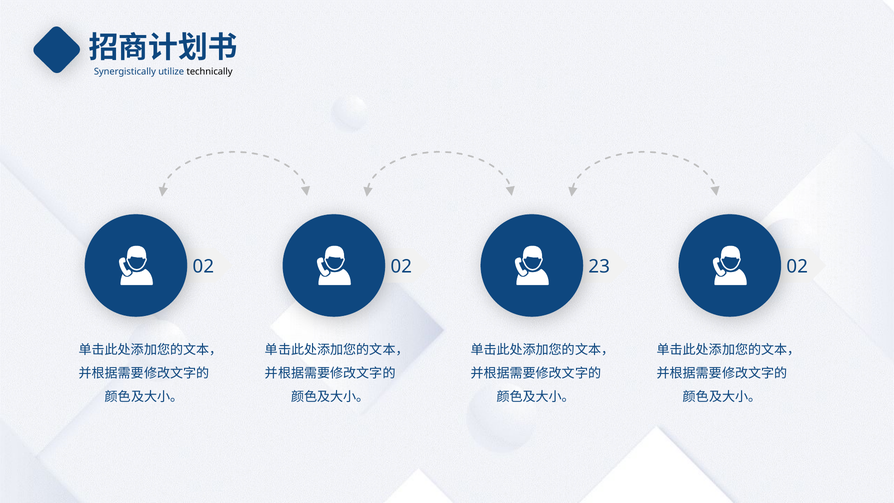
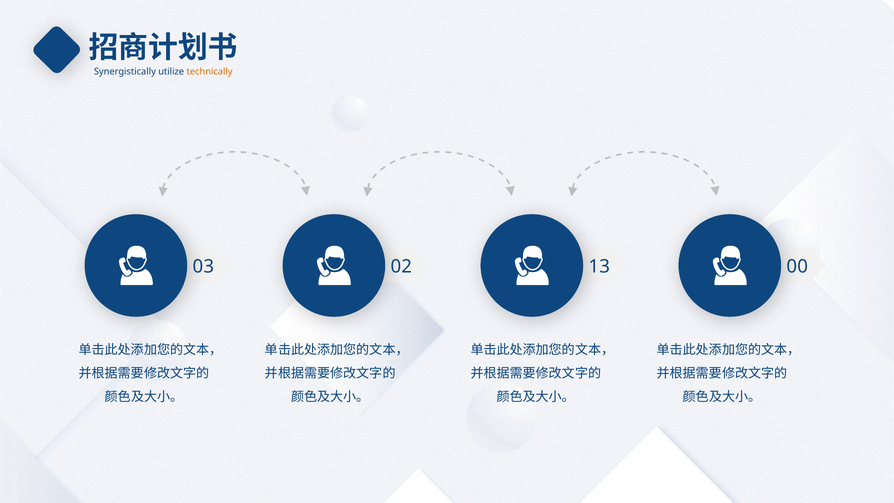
technically colour: black -> orange (210, 72)
2: 2 -> 3 (209, 267)
2 2: 2 -> 1 (594, 267)
3 0 2: 2 -> 0 (803, 267)
